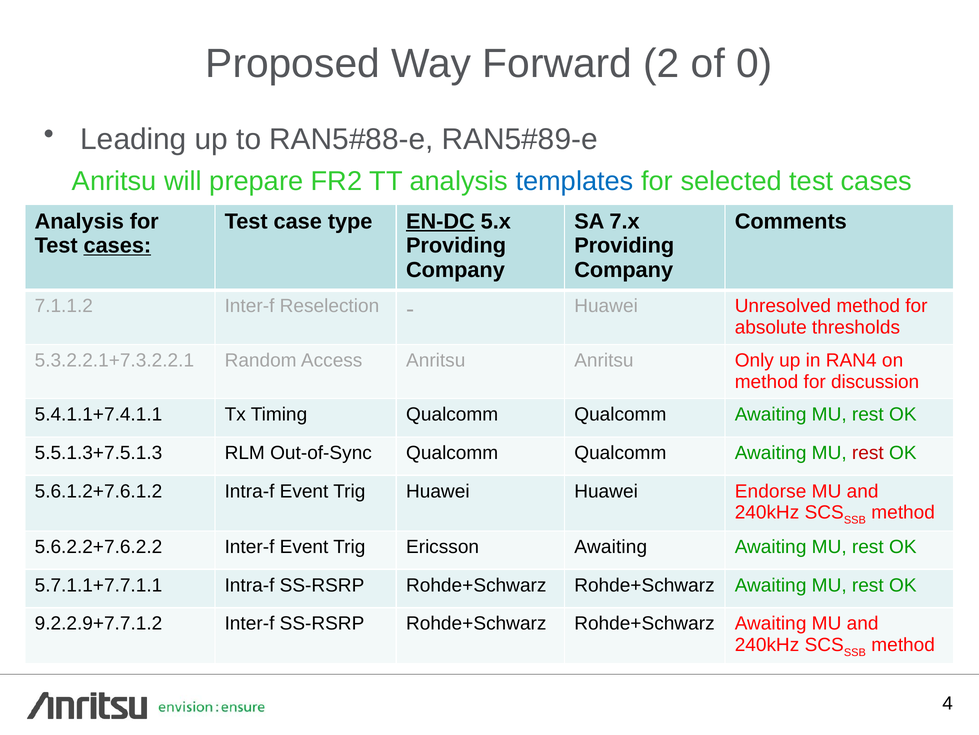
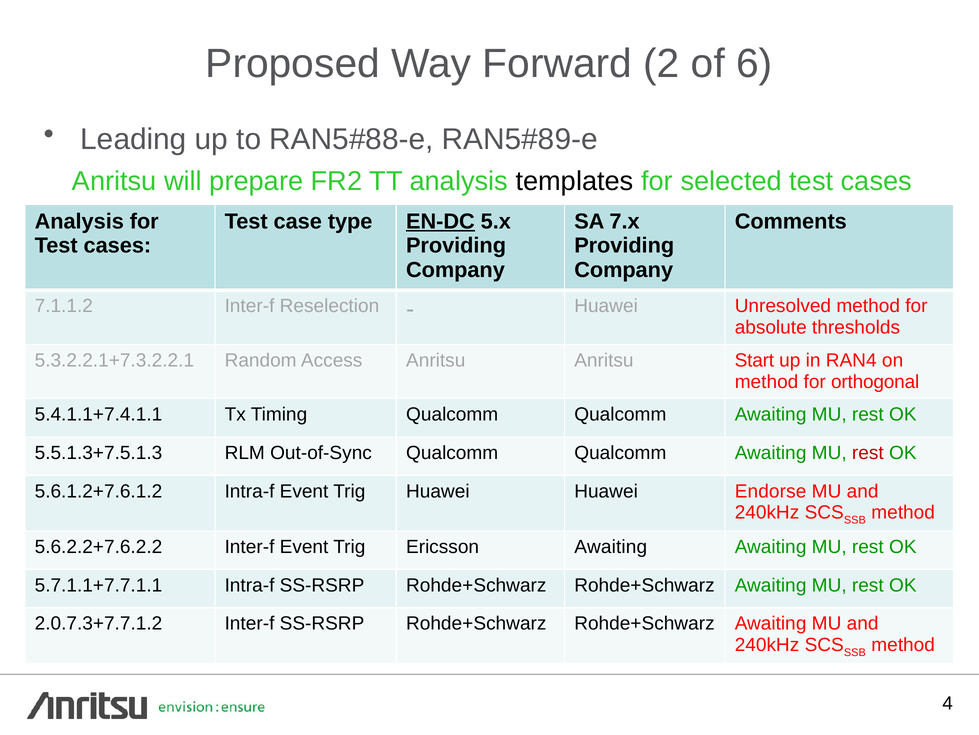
0: 0 -> 6 (754, 63)
templates colour: blue -> black (575, 181)
cases underline: present -> none (117, 245)
Only: Only -> Start (754, 360)
discussion: discussion -> orthogonal (875, 381)
9.2.2.9+7.7.1.2: 9.2.2.9+7.7.1.2 -> 2.0.7.3+7.7.1.2 (98, 623)
